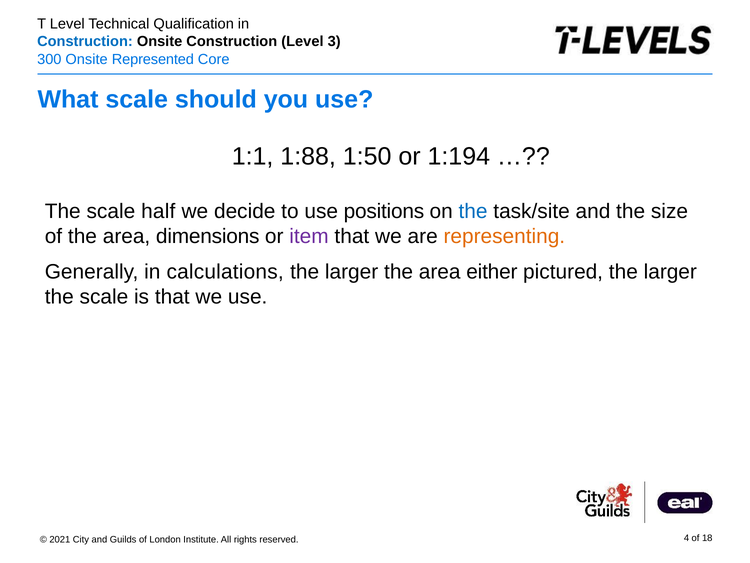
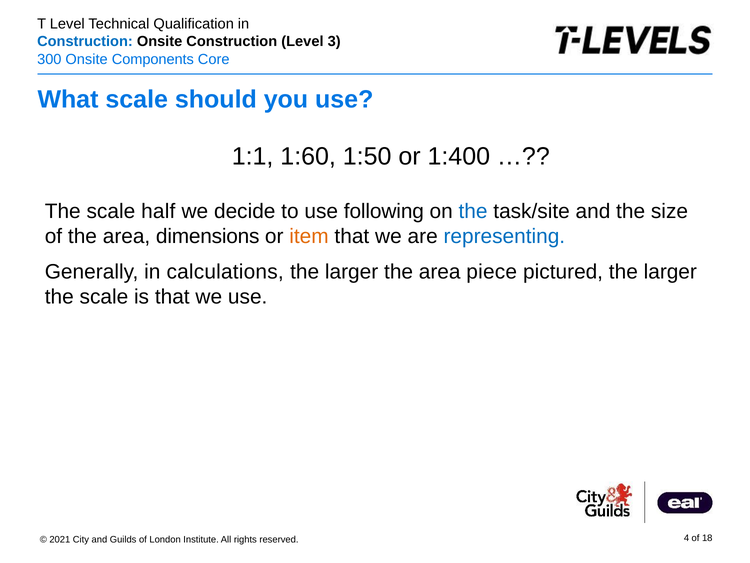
Represented: Represented -> Components (153, 59)
1:88: 1:88 -> 1:60 (308, 156)
1:194: 1:194 -> 1:400 (459, 156)
positions: positions -> following (384, 211)
item colour: purple -> orange (309, 236)
representing colour: orange -> blue (504, 236)
either: either -> piece (492, 271)
